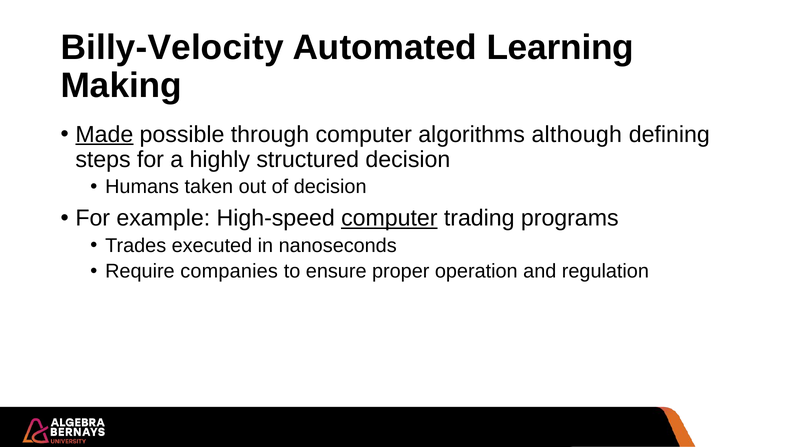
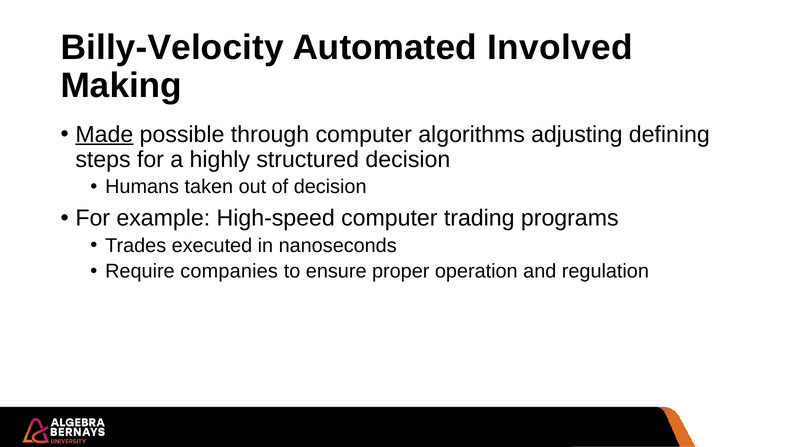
Learning: Learning -> Involved (560, 48)
although: although -> adjusting (577, 134)
computer underline: present -> none (389, 218)
